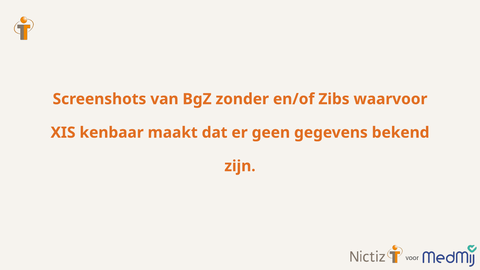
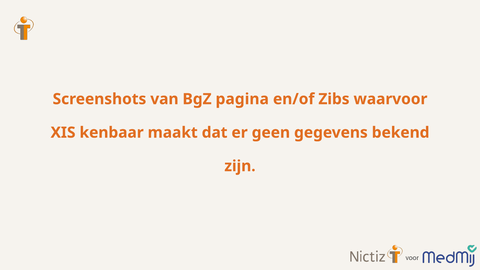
zonder: zonder -> pagina (242, 99)
